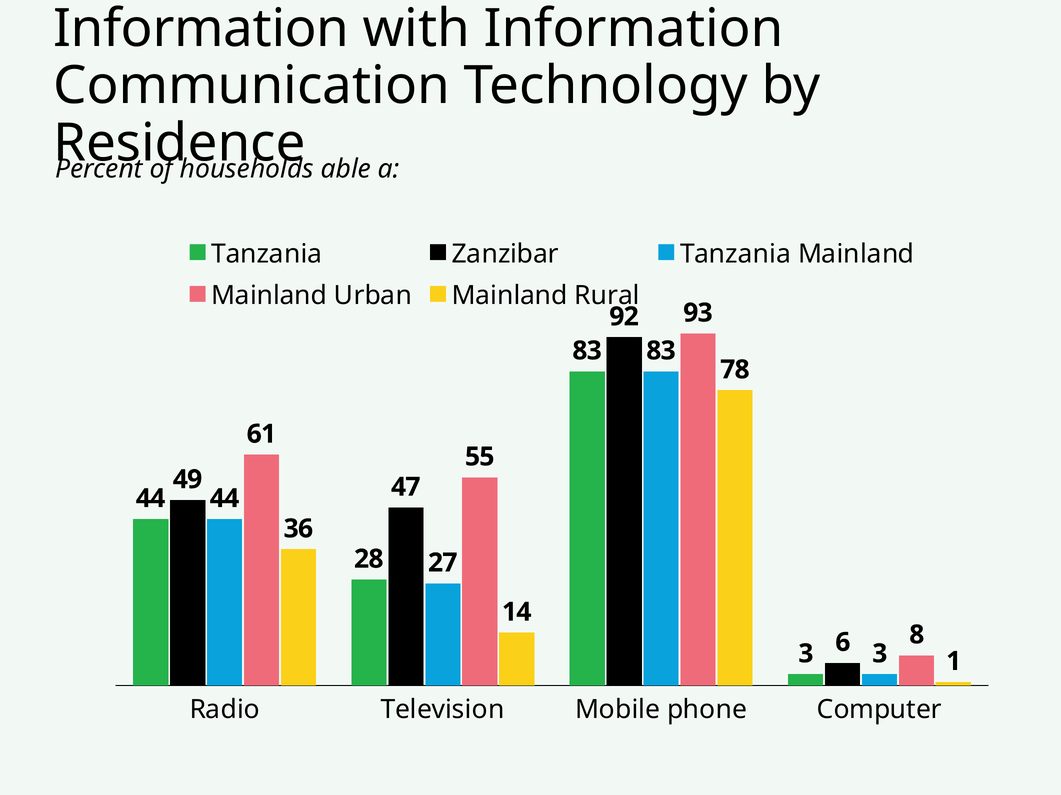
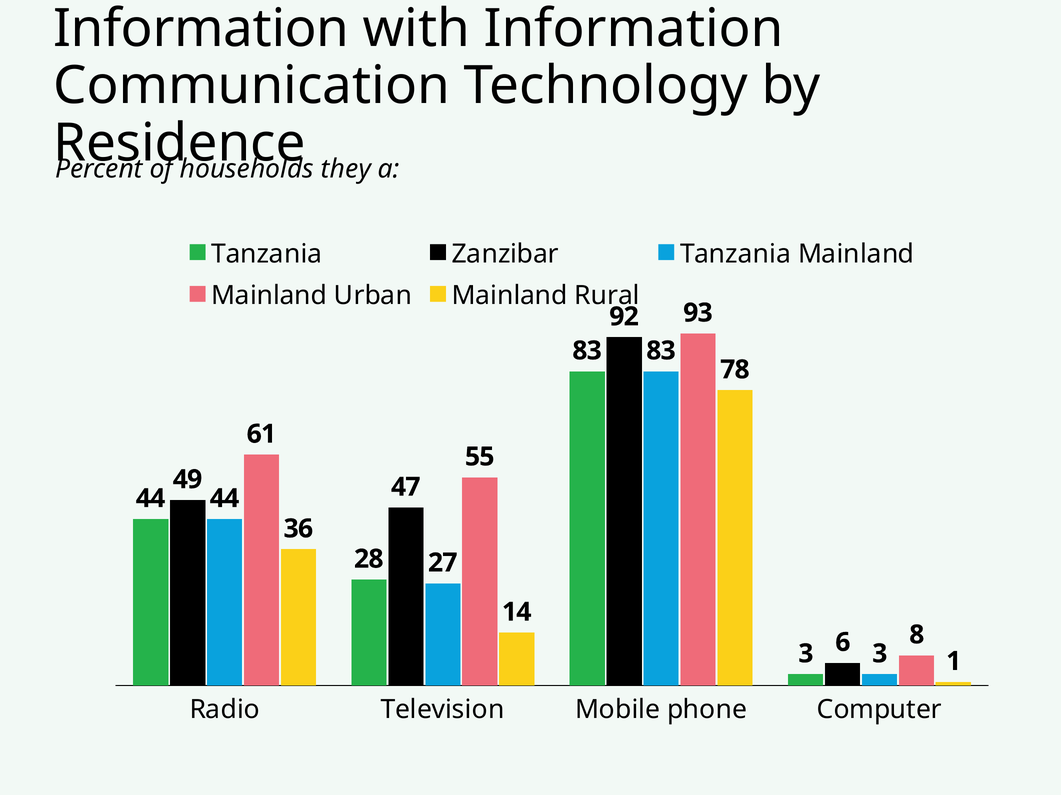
able: able -> they (346, 169)
